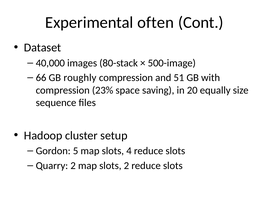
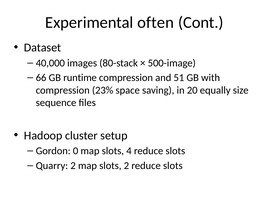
roughly: roughly -> runtime (80, 78)
5: 5 -> 0 (76, 151)
